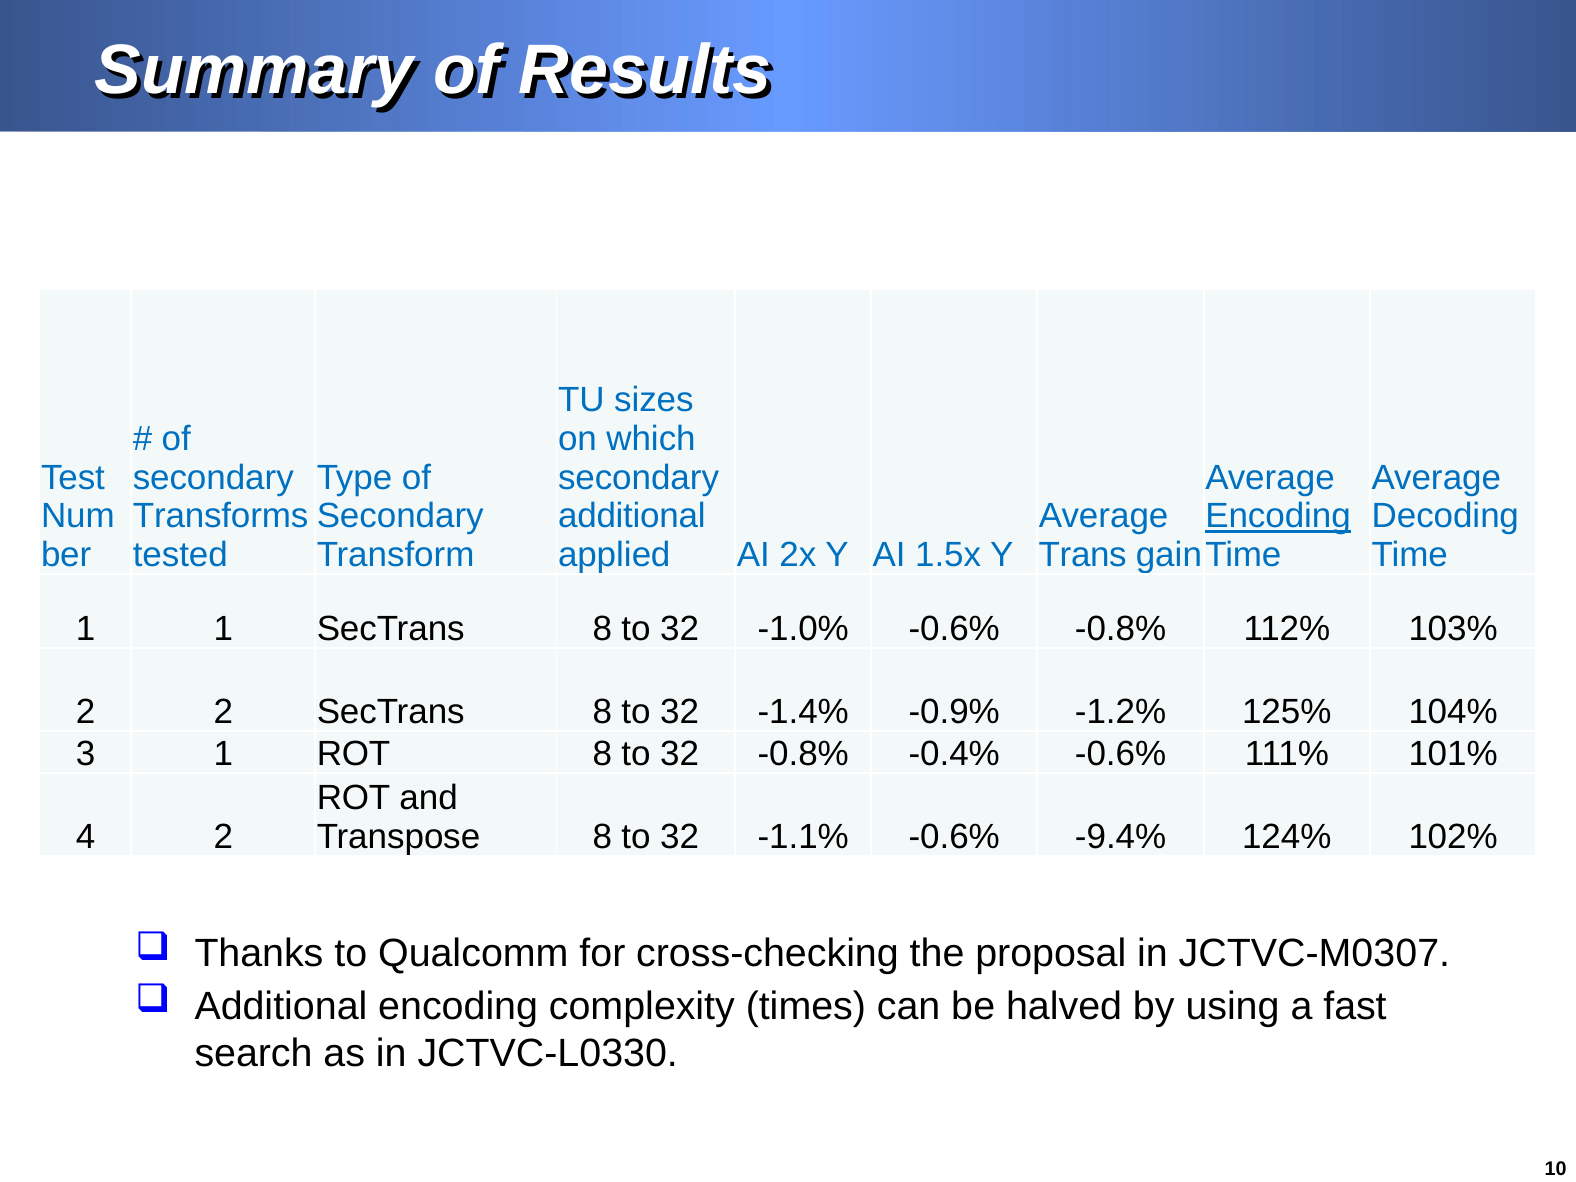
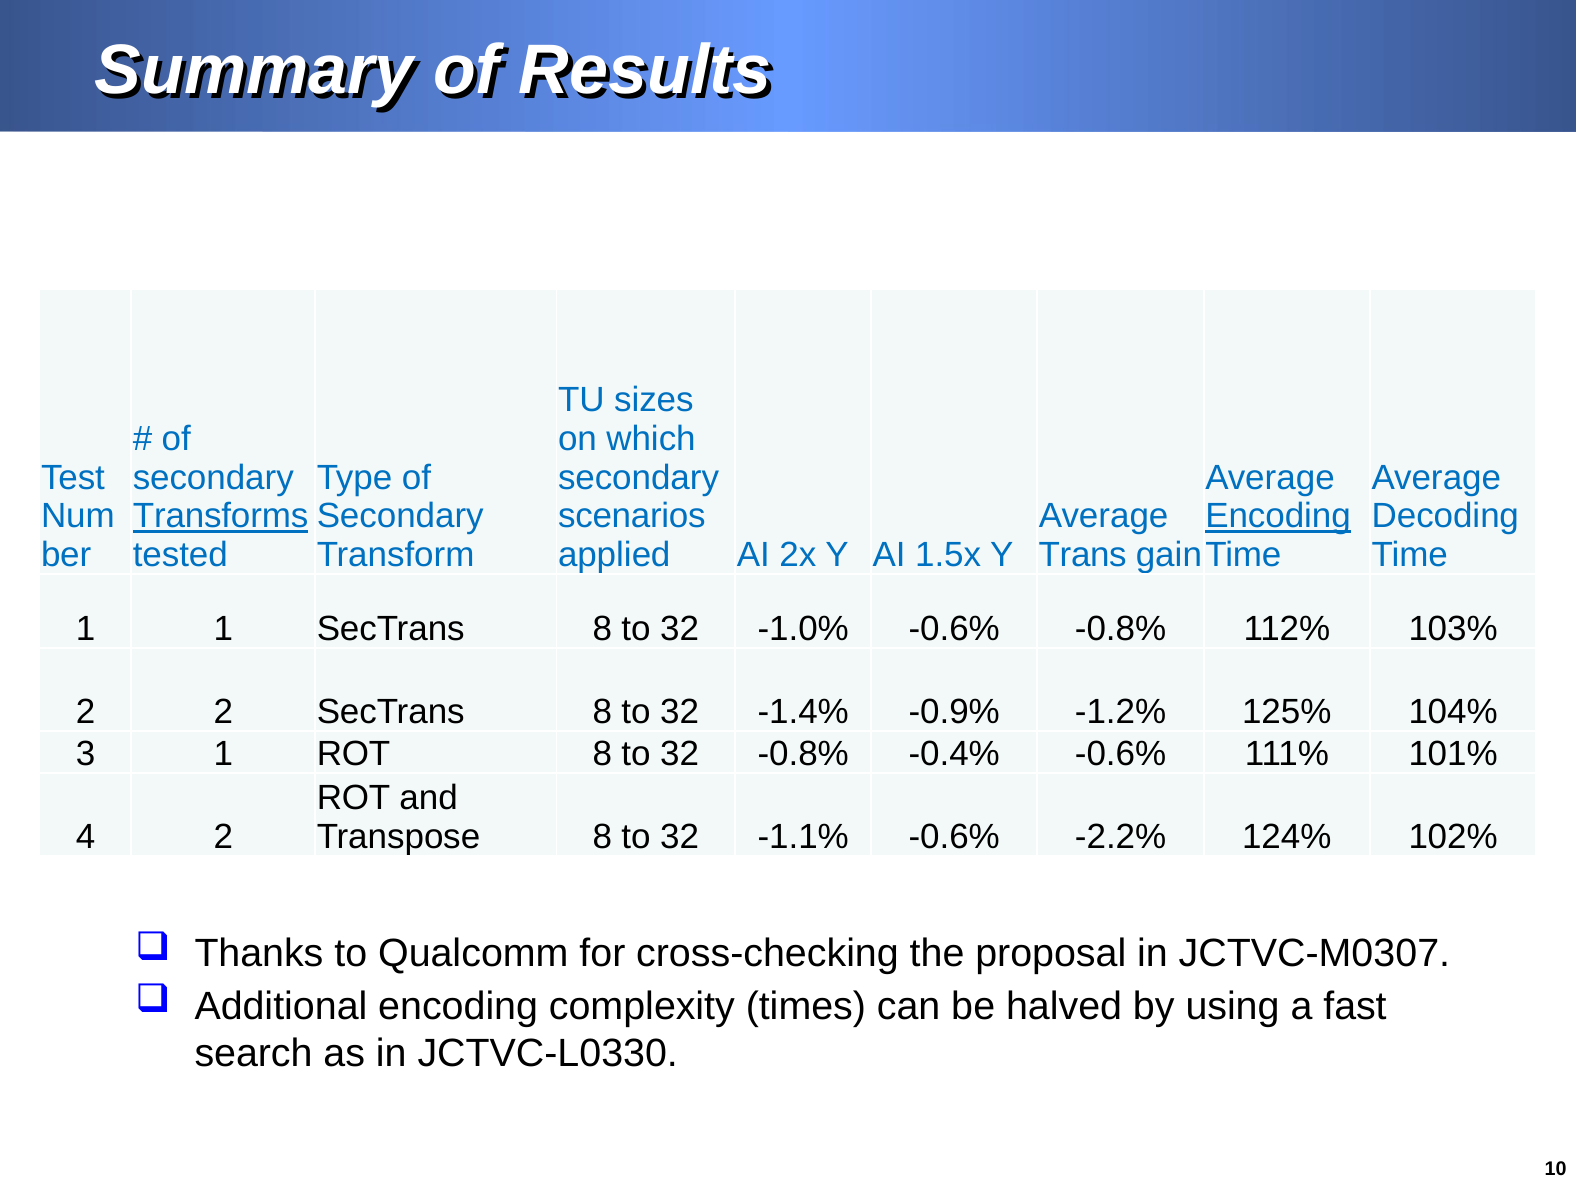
Transforms underline: none -> present (221, 516)
additional: additional -> scenarios (632, 516)
-9.4%: -9.4% -> -2.2% (1121, 837)
